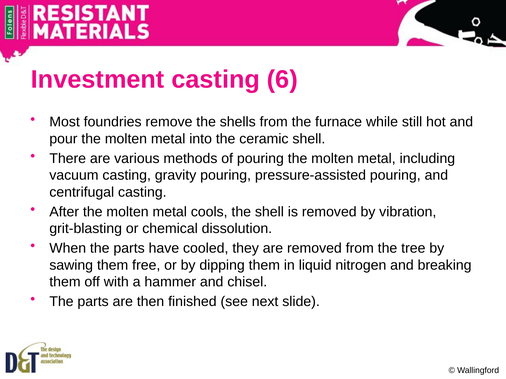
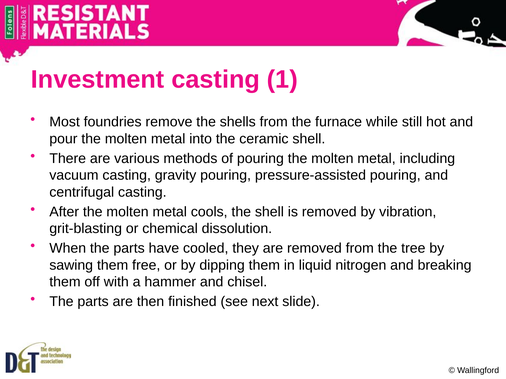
6: 6 -> 1 (282, 80)
